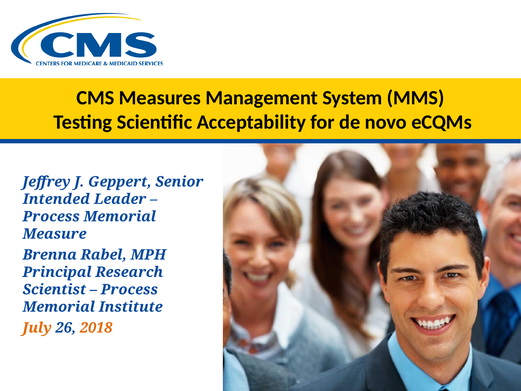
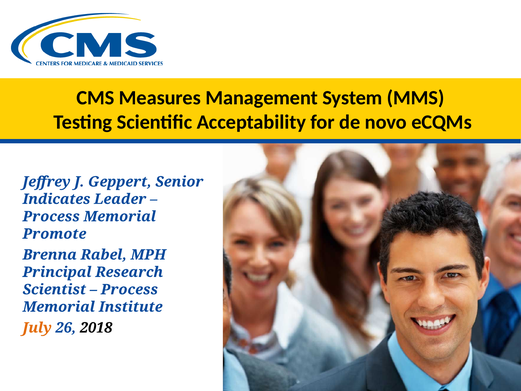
Intended: Intended -> Indicates (56, 199)
Measure: Measure -> Promote (54, 234)
2018 colour: orange -> black (96, 328)
